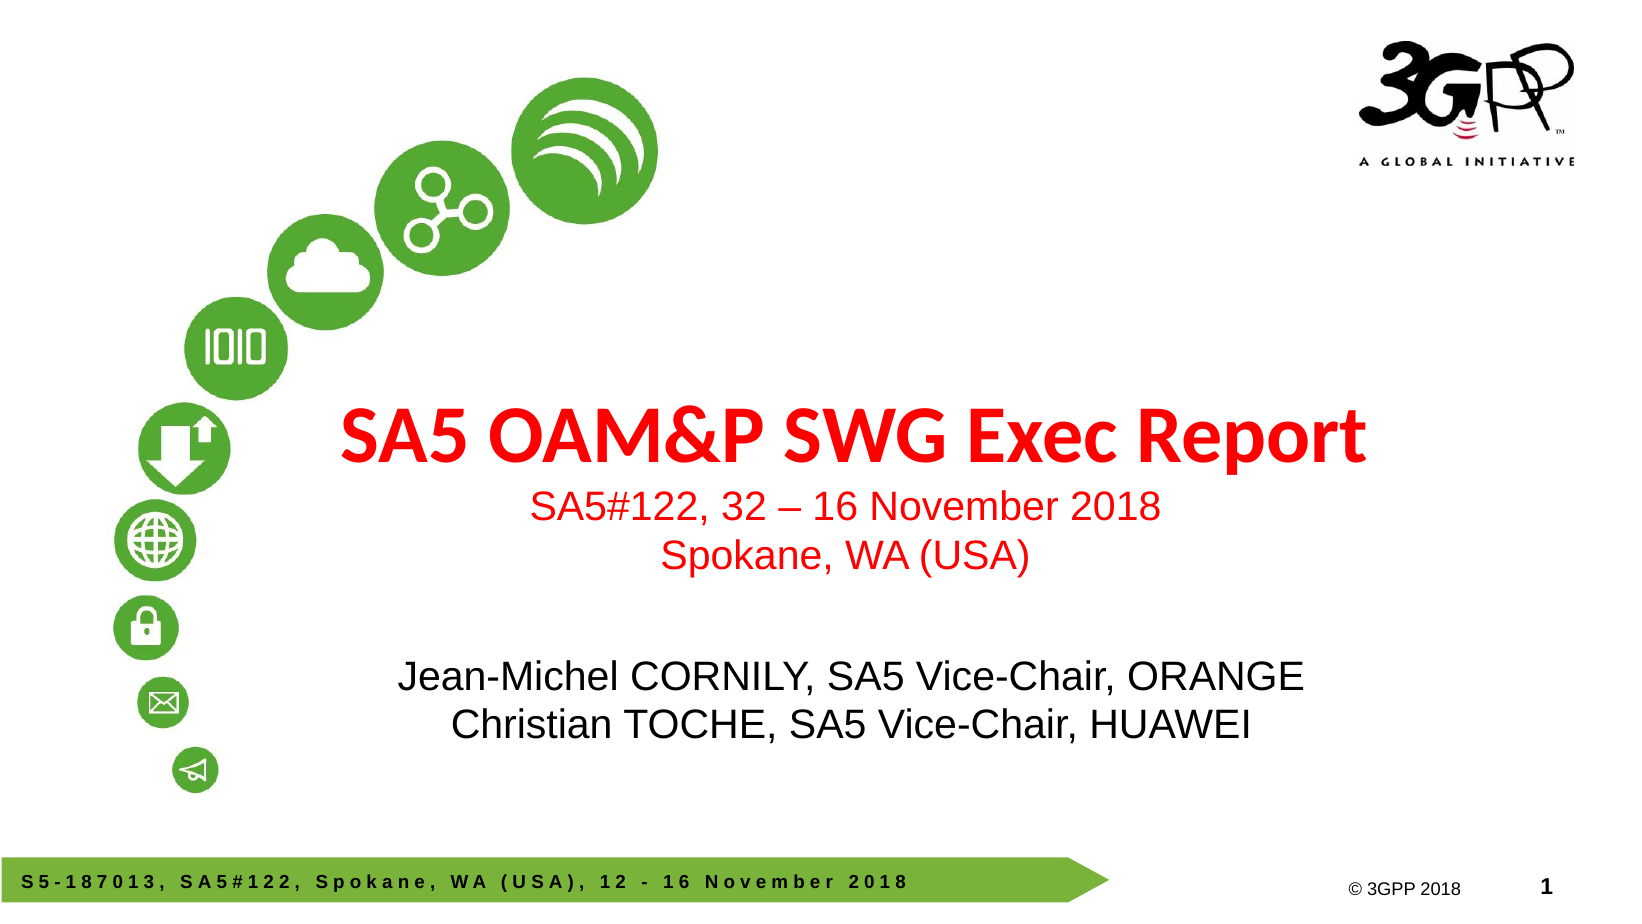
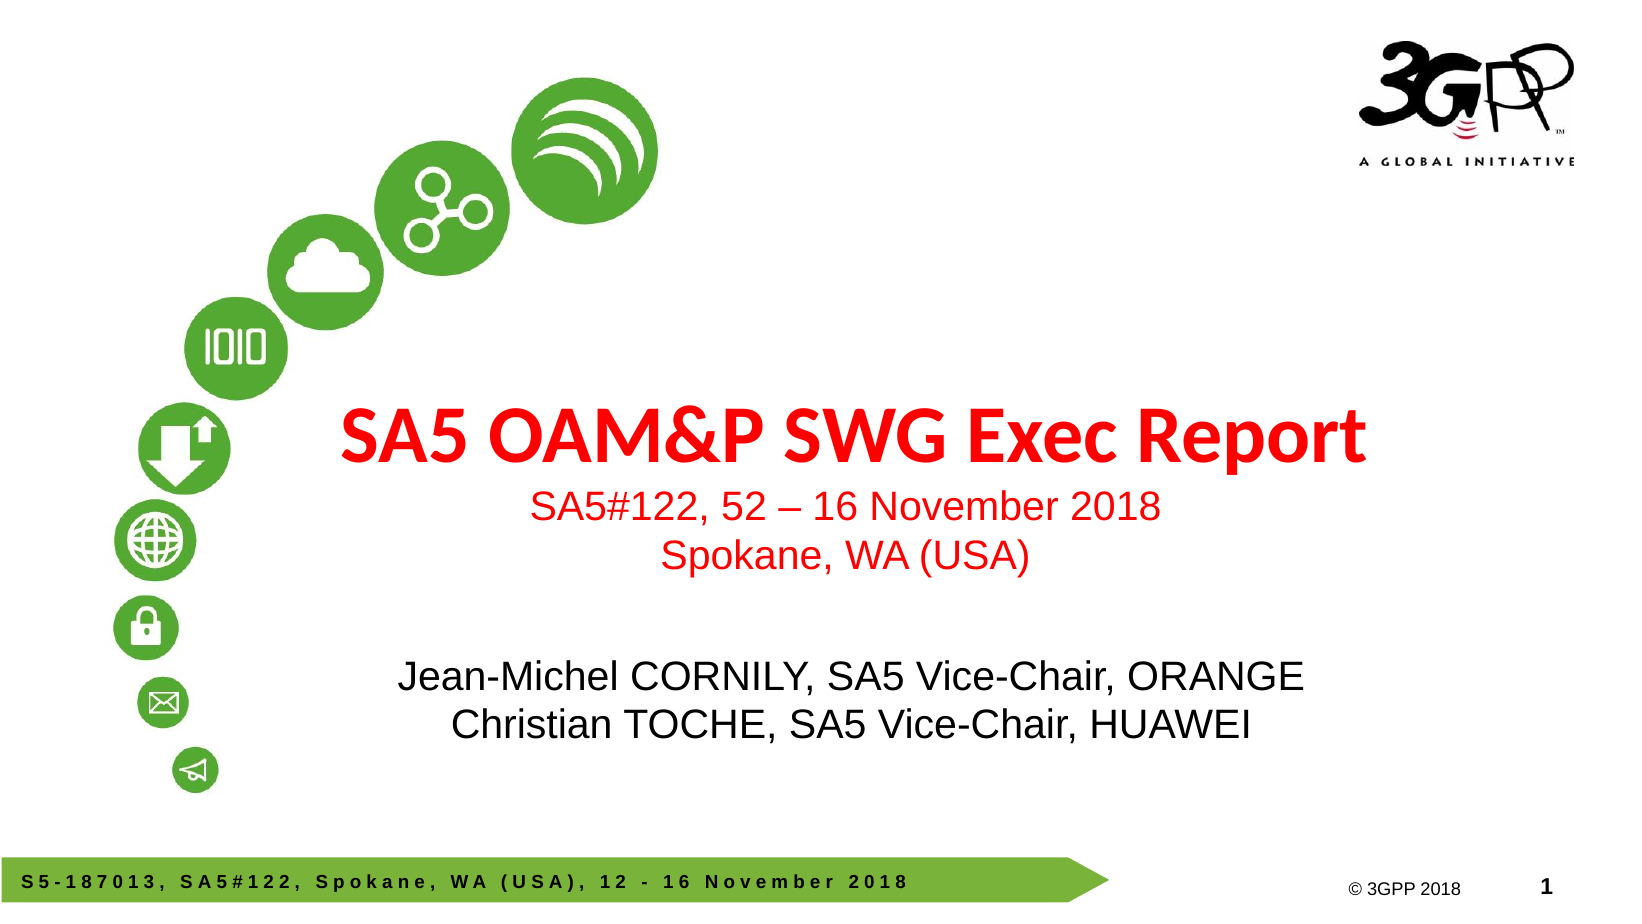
32: 32 -> 52 (744, 506)
